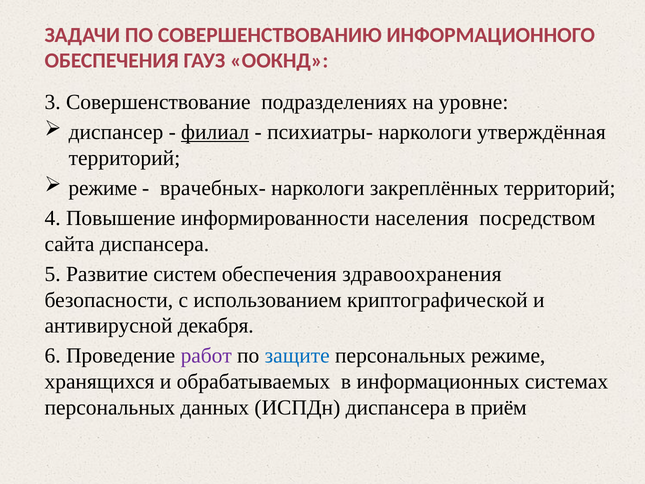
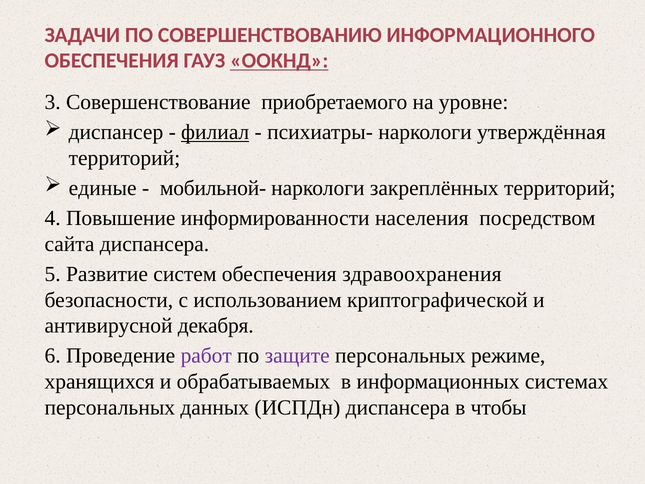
ООКНД underline: none -> present (279, 61)
подразделениях: подразделениях -> приобретаемого (334, 102)
режиме: режиме -> единые (103, 188)
врачебных-: врачебных- -> мобильной- (213, 188)
защите colour: blue -> purple (297, 356)
приём: приём -> чтобы (499, 407)
